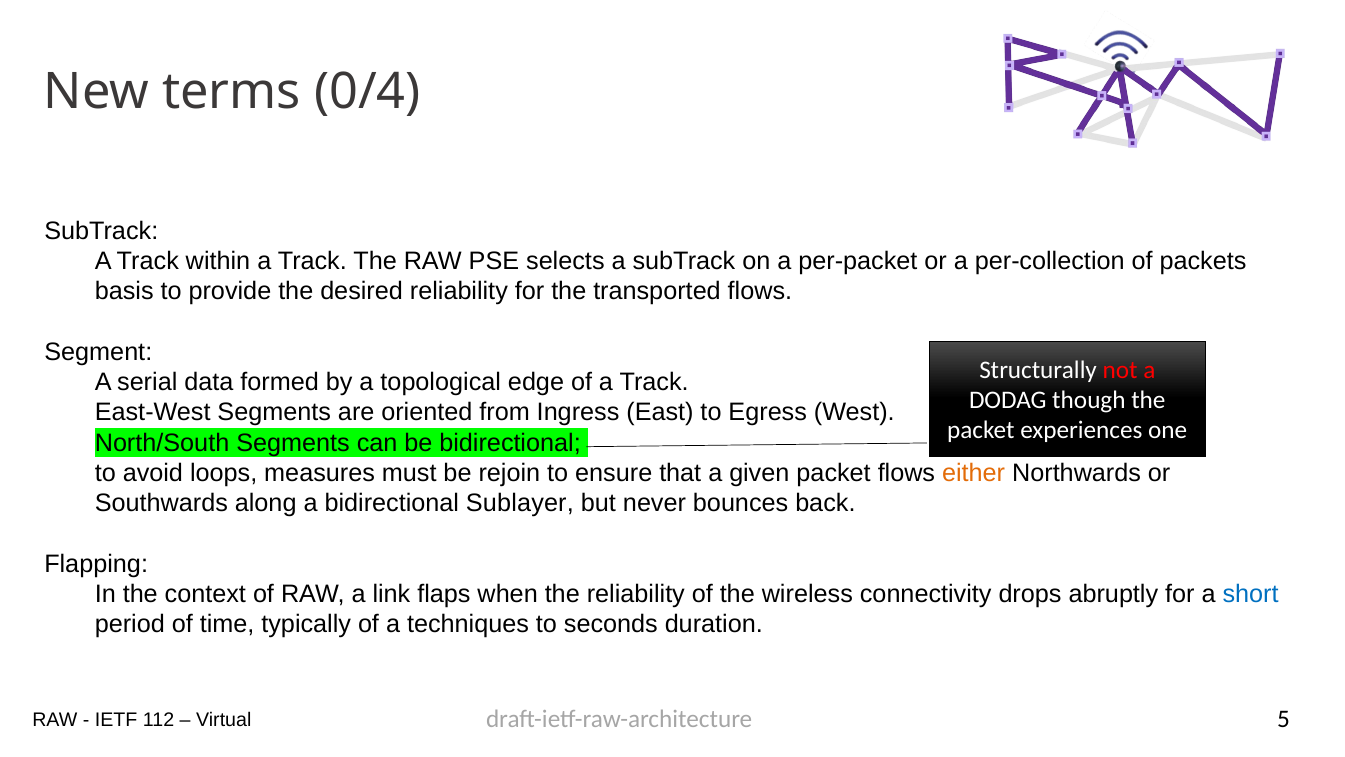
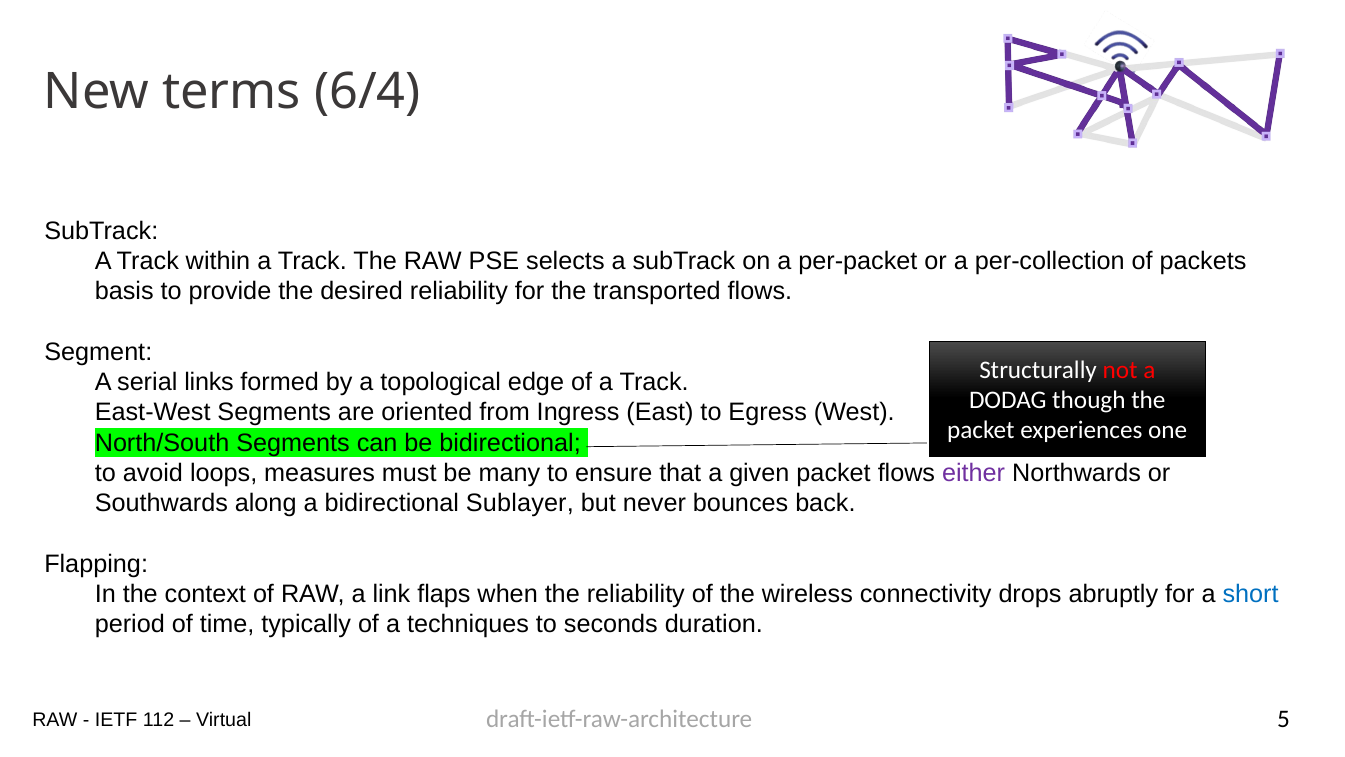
0/4: 0/4 -> 6/4 (367, 92)
data: data -> links (209, 382)
rejoin: rejoin -> many (509, 473)
either colour: orange -> purple (974, 473)
